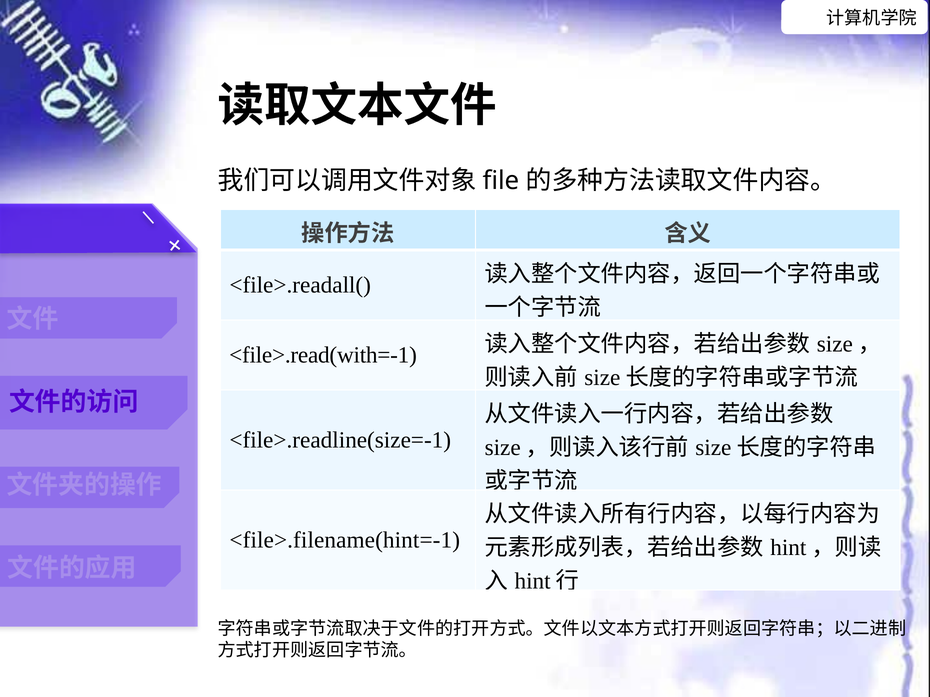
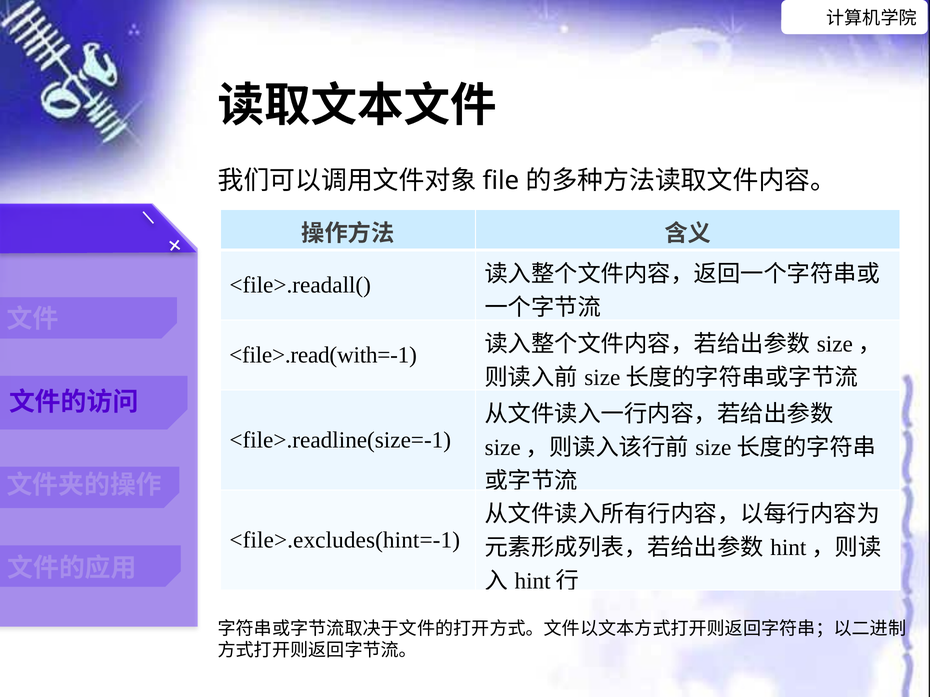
<file>.filename(hint=-1: <file>.filename(hint=-1 -> <file>.excludes(hint=-1 (345, 541)
